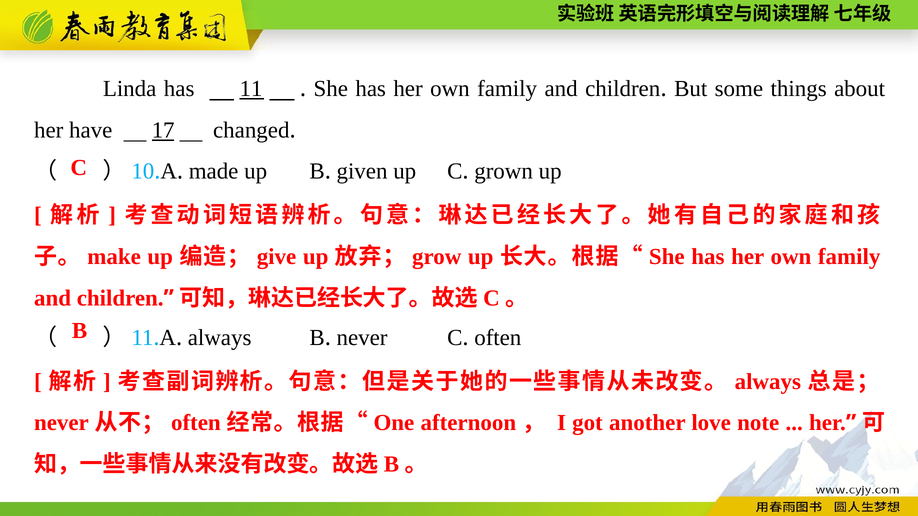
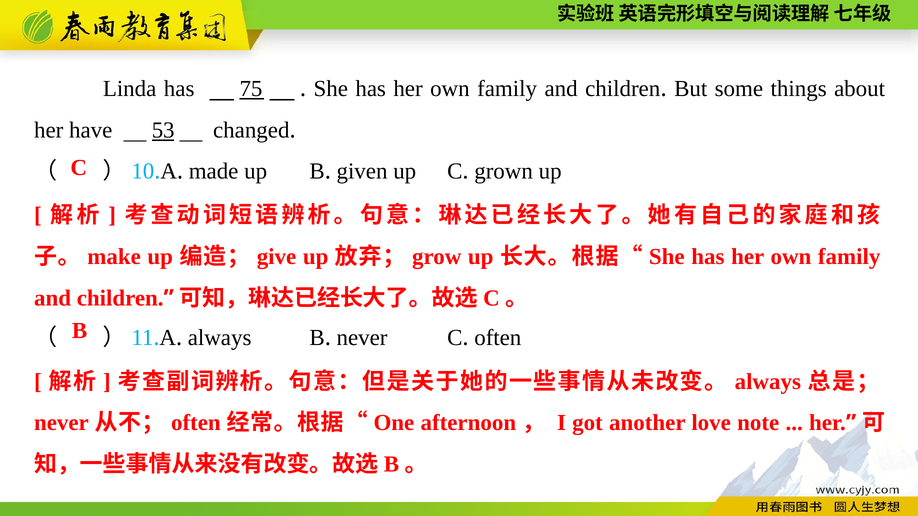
11: 11 -> 75 (251, 89)
17: 17 -> 53 (163, 130)
